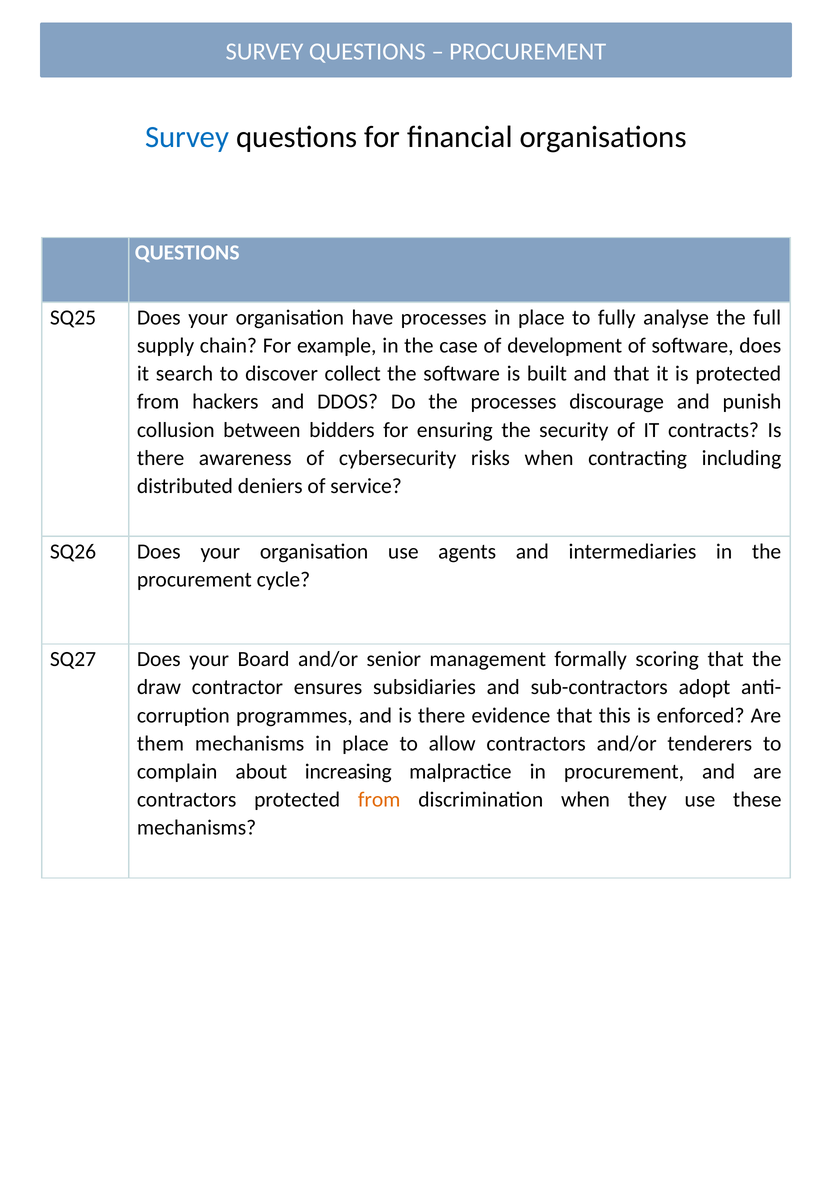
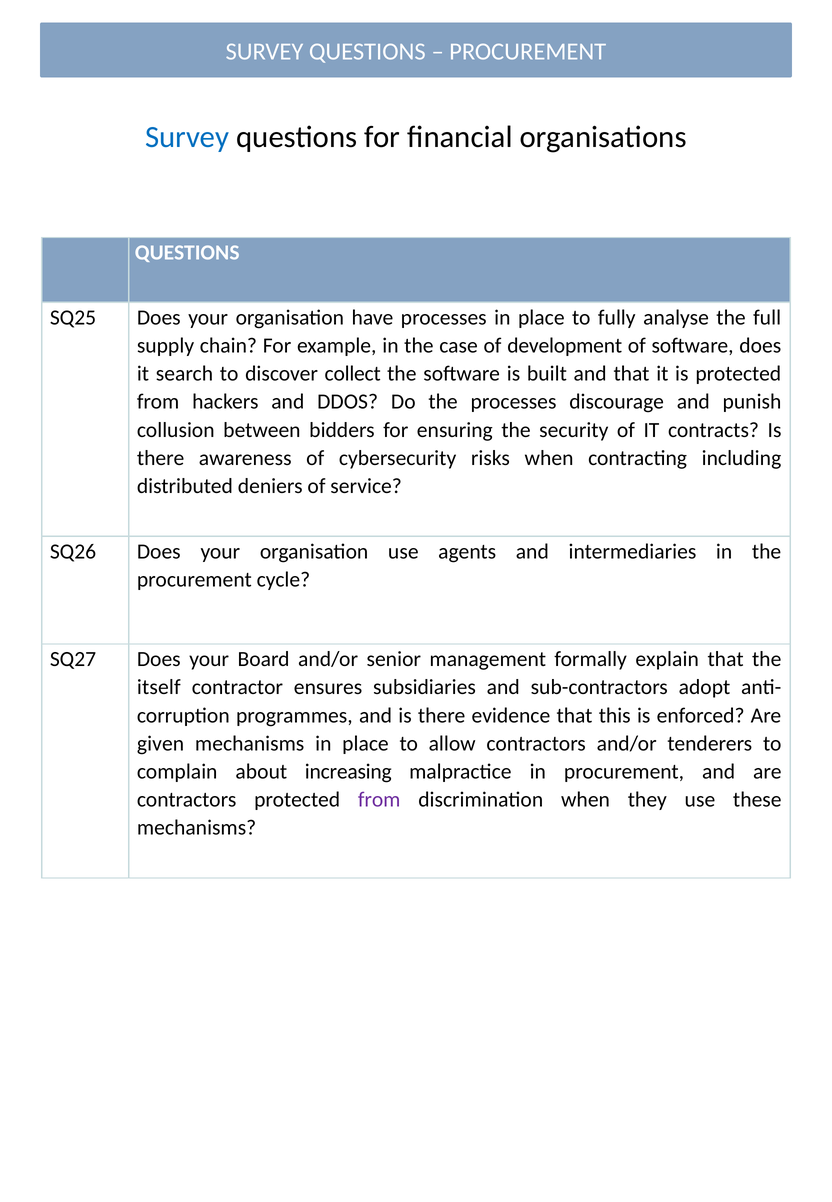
scoring: scoring -> explain (667, 659)
draw: draw -> itself (159, 687)
them: them -> given (161, 743)
from colour: orange -> purple (379, 800)
